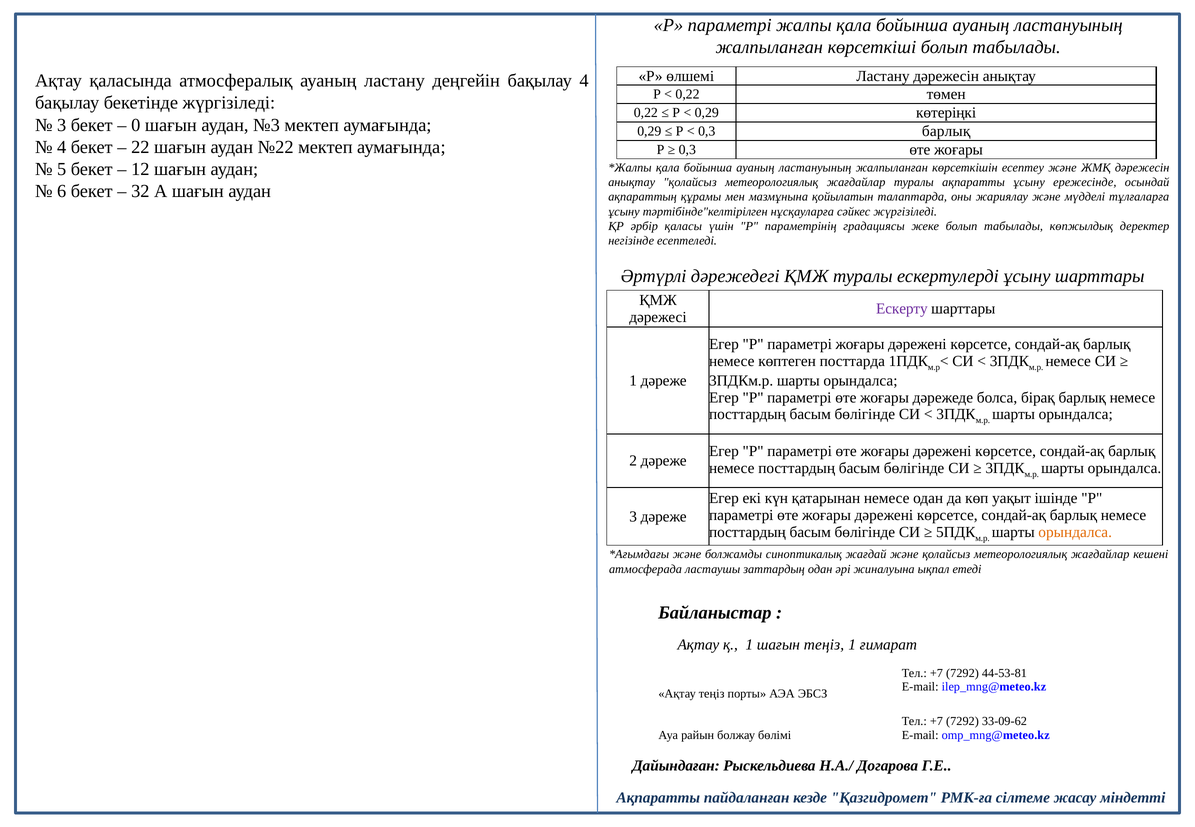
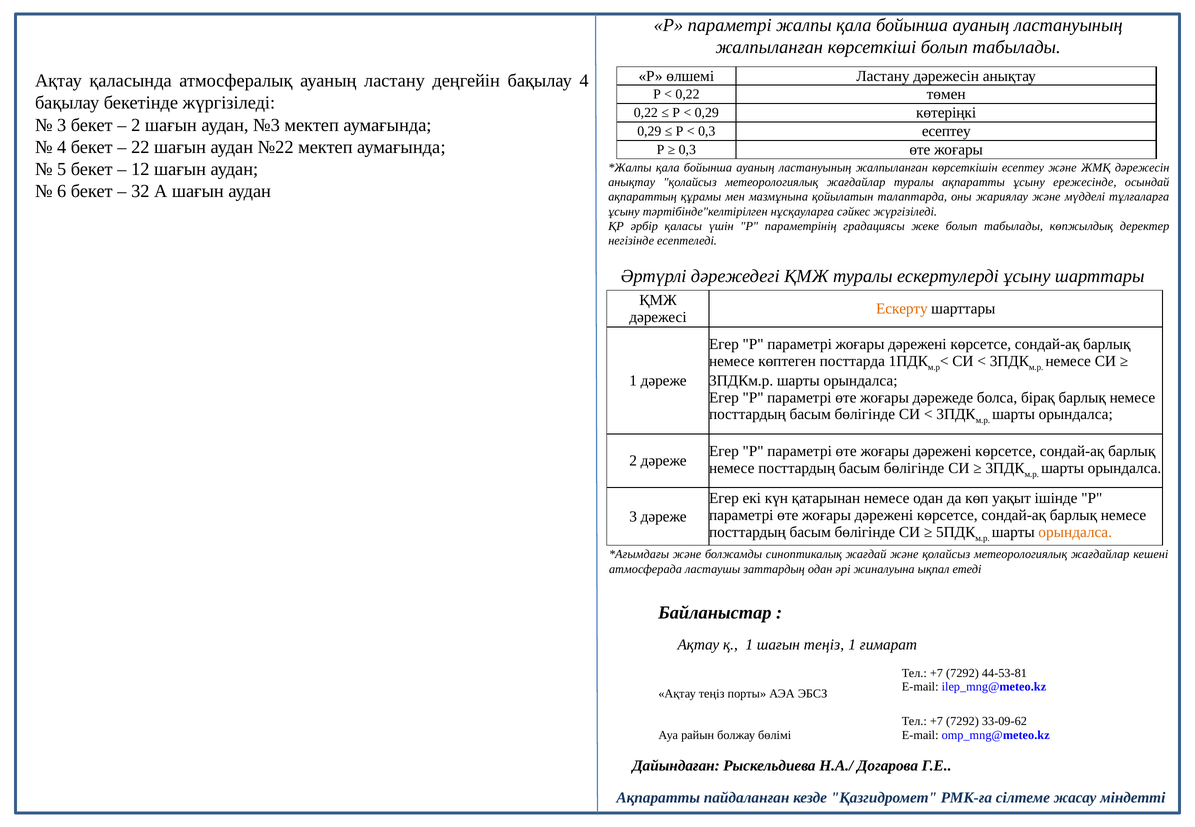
0: 0 -> 2 (136, 125)
0,3 барлық: барлық -> есептеу (946, 131)
Ескерту colour: purple -> orange (902, 309)
